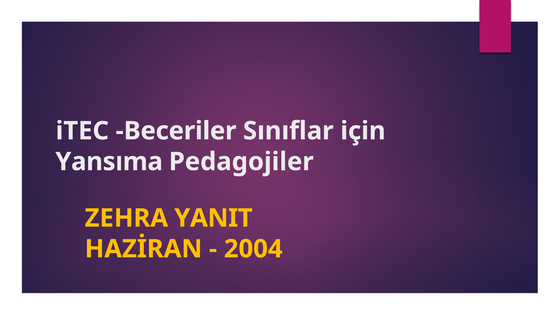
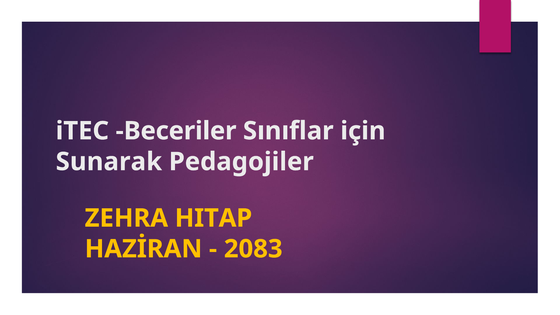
Yansıma: Yansıma -> Sunarak (109, 162)
YANIT: YANIT -> HITAP (213, 218)
2004: 2004 -> 2083 (253, 249)
